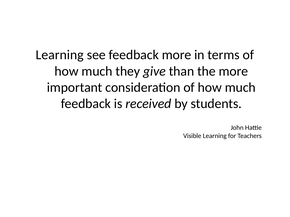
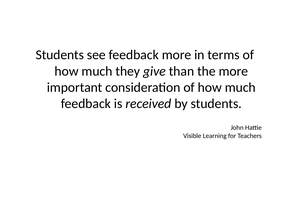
Learning: Learning -> Students (60, 55)
